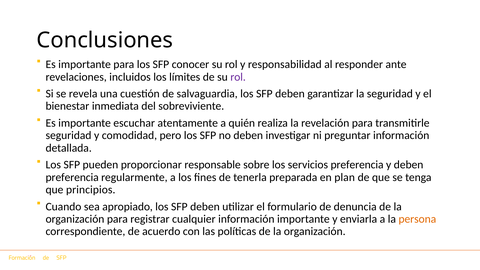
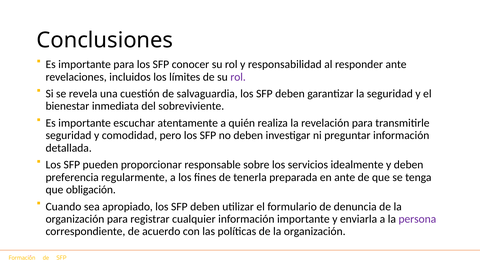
servicios preferencia: preferencia -> idealmente (357, 165)
en plan: plan -> ante (345, 177)
principios: principios -> obligación (91, 190)
persona colour: orange -> purple (417, 219)
